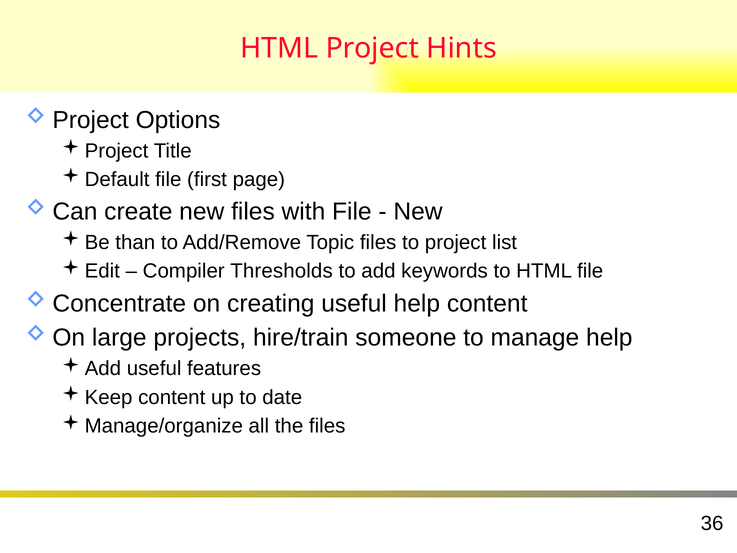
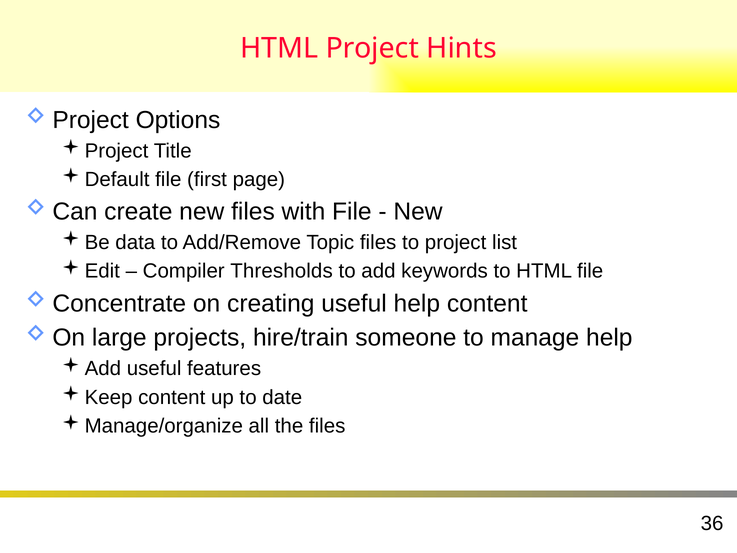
than: than -> data (135, 242)
